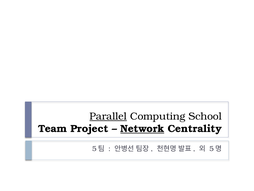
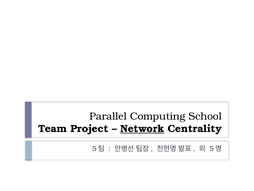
Parallel underline: present -> none (108, 116)
